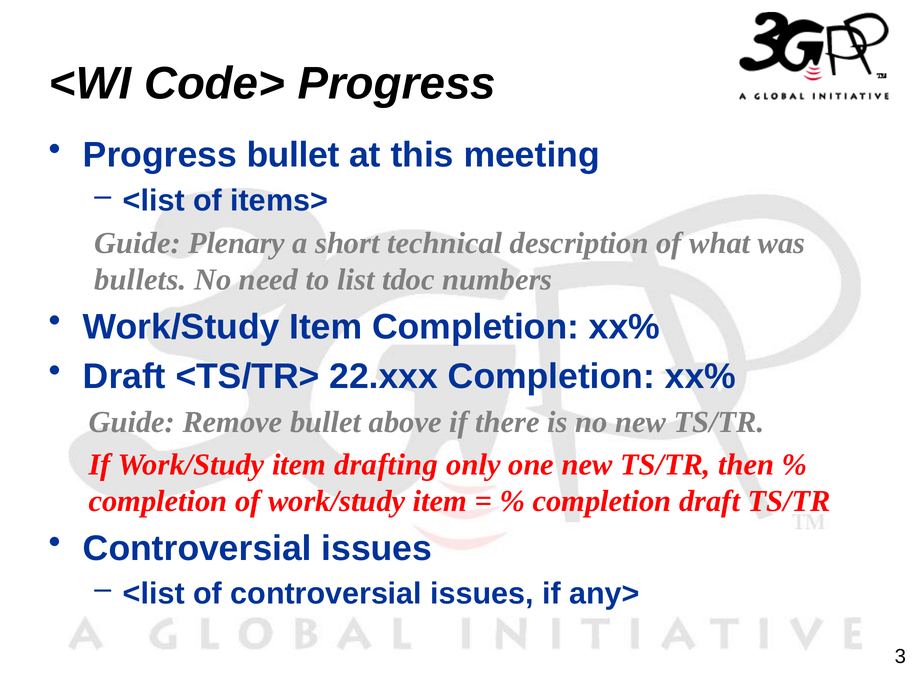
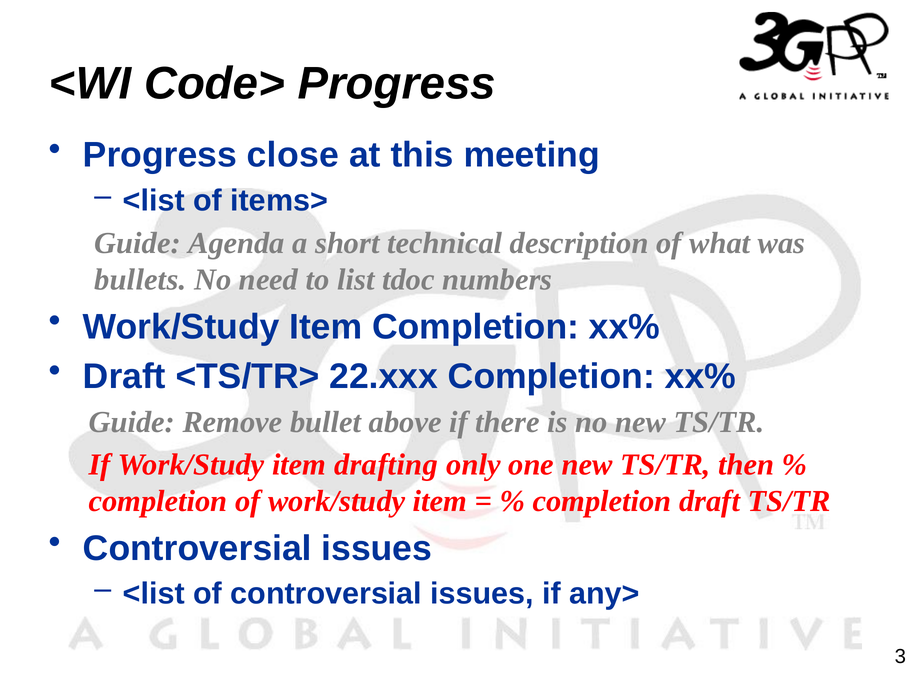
Progress bullet: bullet -> close (293, 155)
Plenary: Plenary -> Agenda (236, 243)
